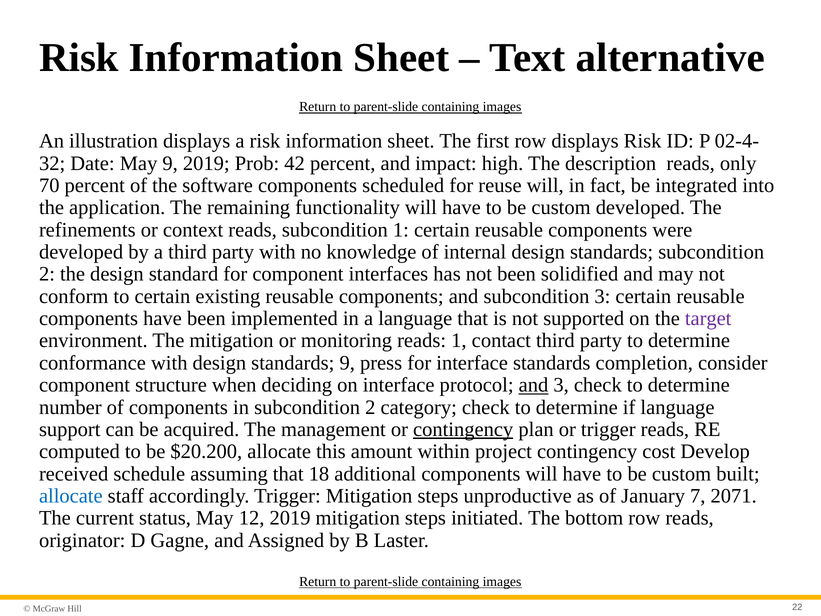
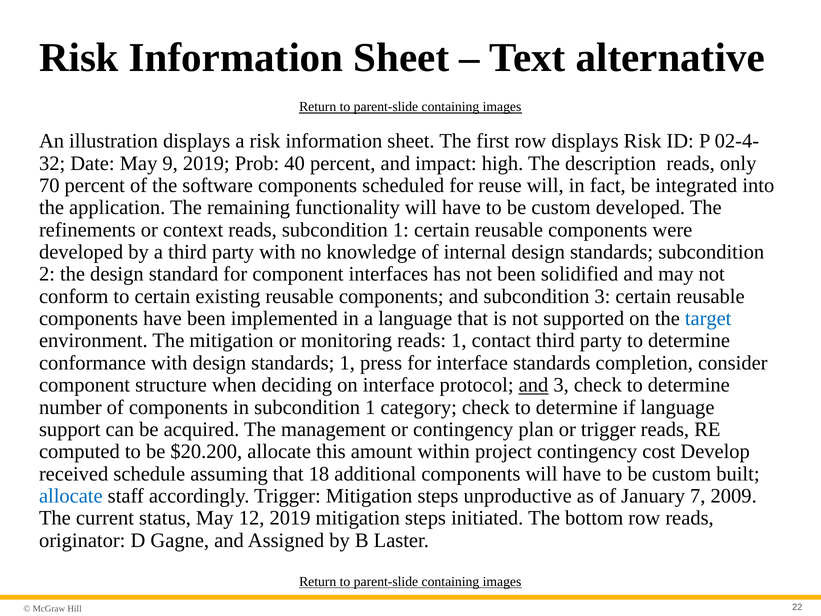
42: 42 -> 40 (295, 163)
target colour: purple -> blue (708, 318)
standards 9: 9 -> 1 (347, 363)
in subcondition 2: 2 -> 1 (370, 407)
contingency underline: present -> none (463, 429)
2071: 2071 -> 2009 (734, 496)
